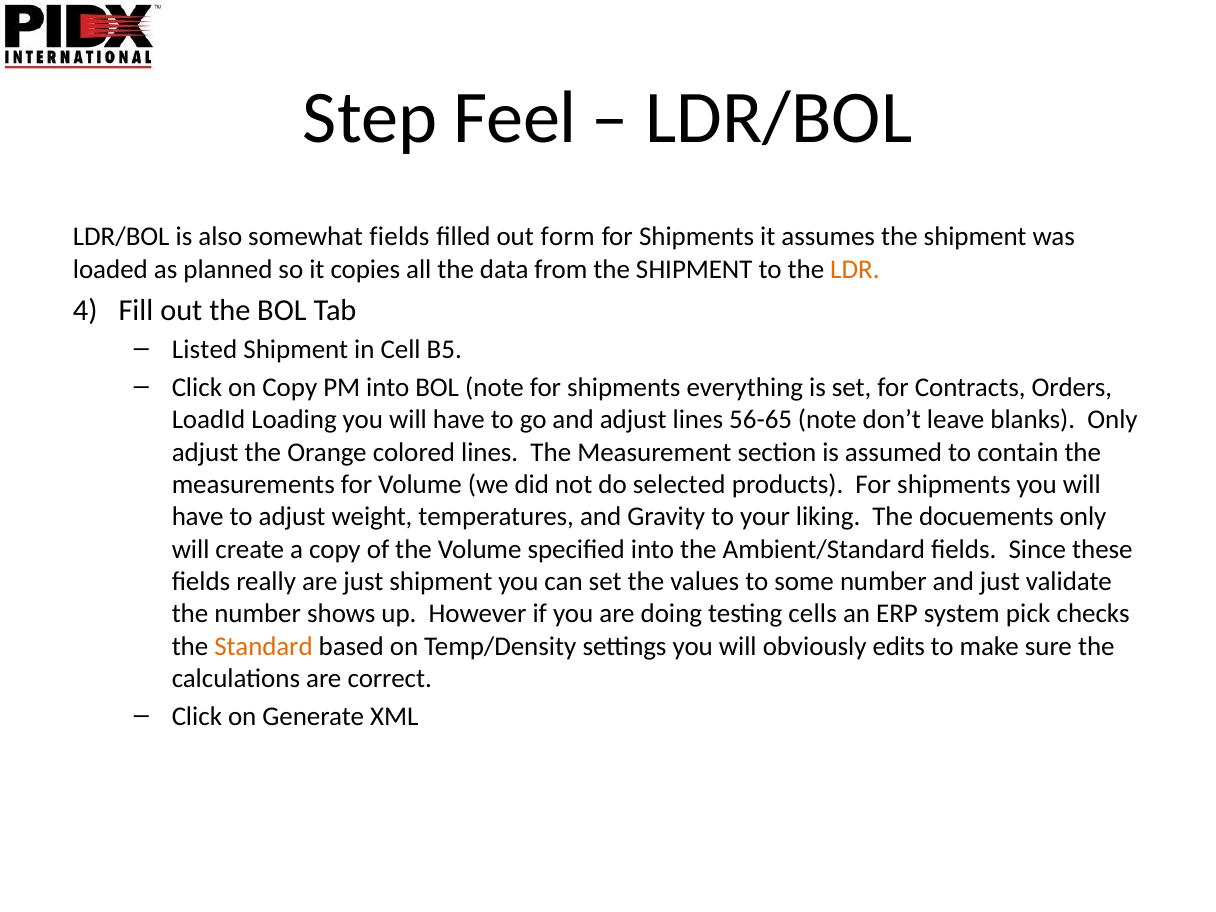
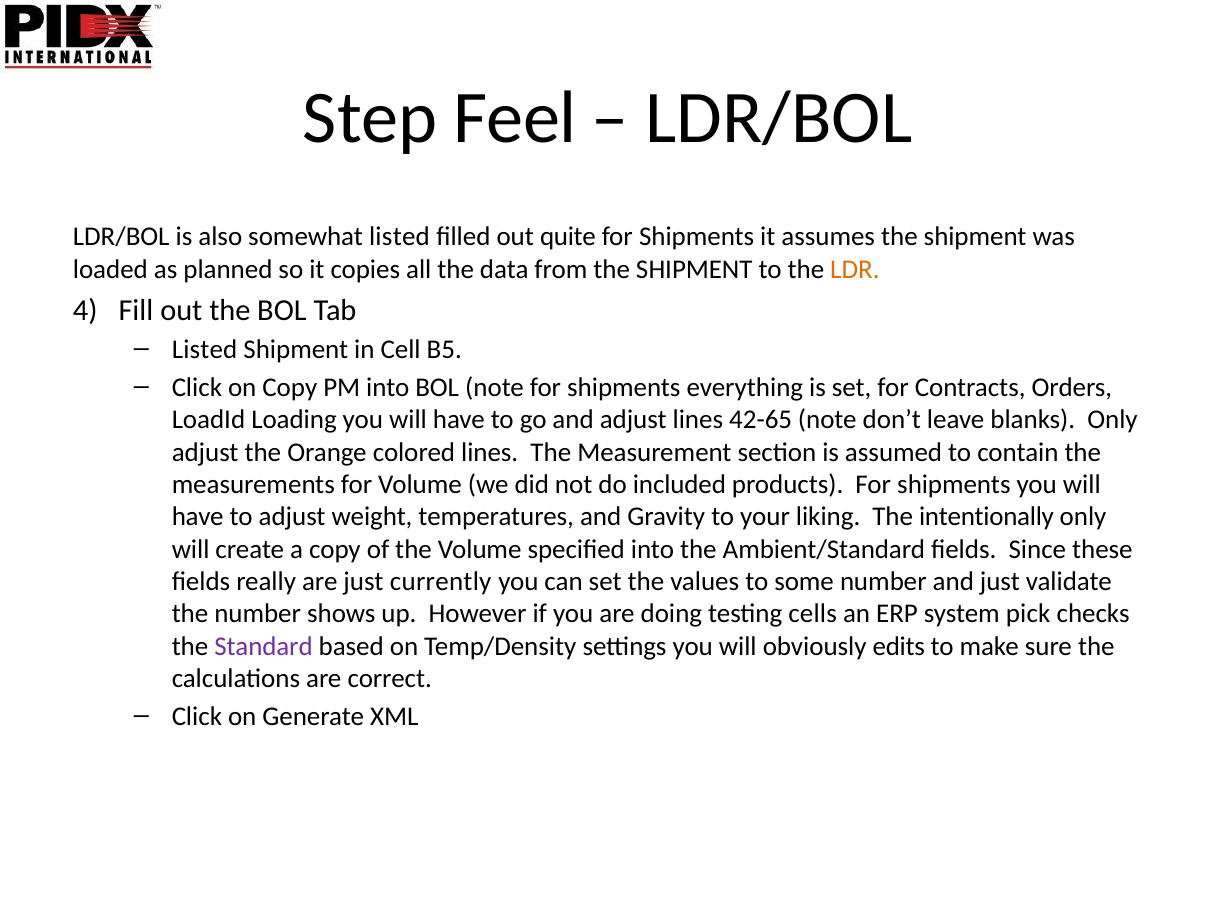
somewhat fields: fields -> listed (399, 237)
form: form -> quite (568, 237)
56-65: 56-65 -> 42-65 (761, 420)
selected: selected -> included (679, 484)
docuements: docuements -> intentionally (986, 517)
just shipment: shipment -> currently (441, 582)
Standard colour: orange -> purple (263, 646)
